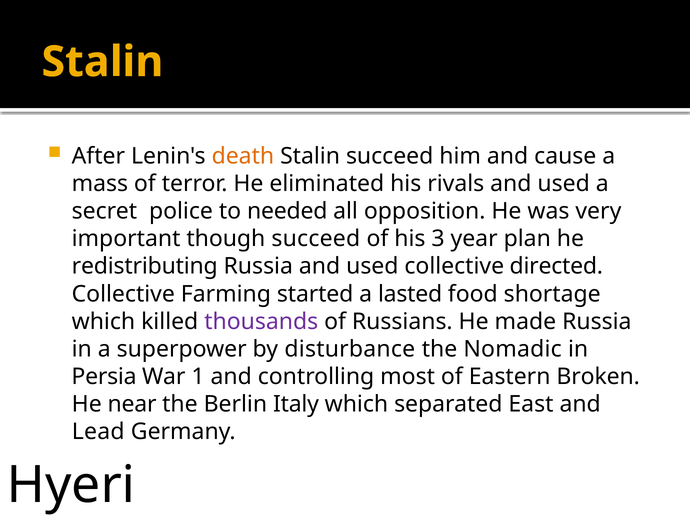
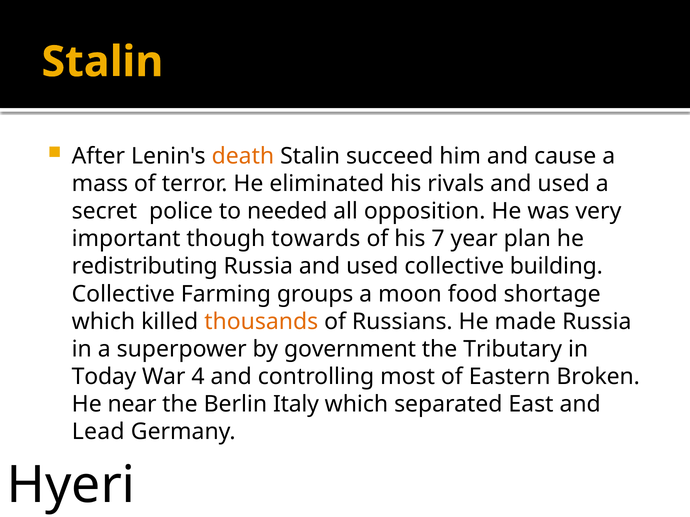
though succeed: succeed -> towards (316, 239)
3: 3 -> 7 (438, 239)
directed: directed -> building (556, 267)
started: started -> groups (315, 294)
lasted: lasted -> moon (410, 294)
thousands colour: purple -> orange (261, 322)
disturbance: disturbance -> government (350, 349)
Nomadic: Nomadic -> Tributary (513, 349)
Persia: Persia -> Today (104, 377)
1: 1 -> 4 (198, 377)
